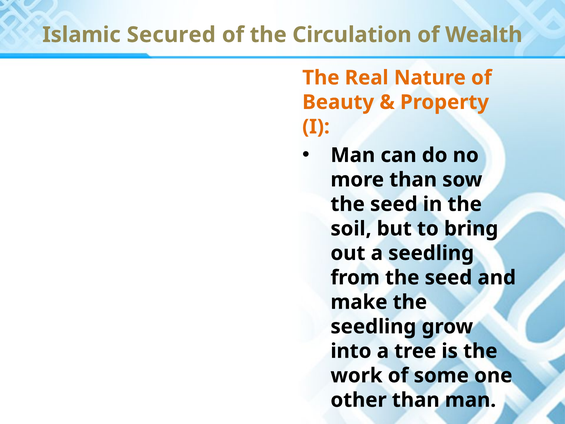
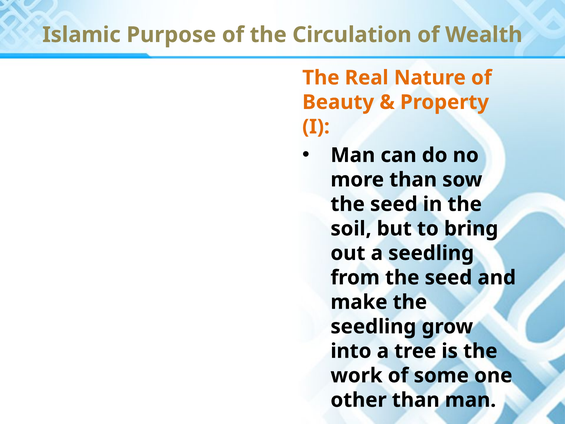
Secured: Secured -> Purpose (171, 35)
